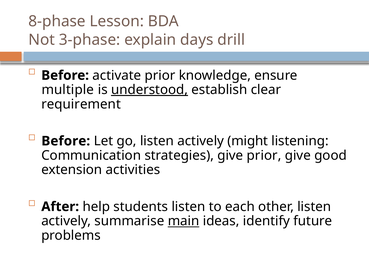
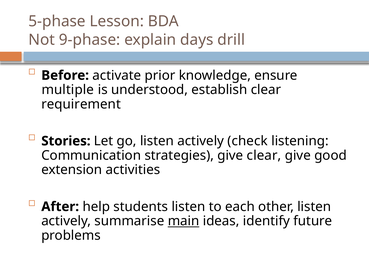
8-phase: 8-phase -> 5-phase (57, 21)
3-phase: 3-phase -> 9-phase (90, 40)
understood underline: present -> none (150, 90)
Before: Before -> Stories (66, 141)
might: might -> check (248, 141)
give prior: prior -> clear (264, 155)
